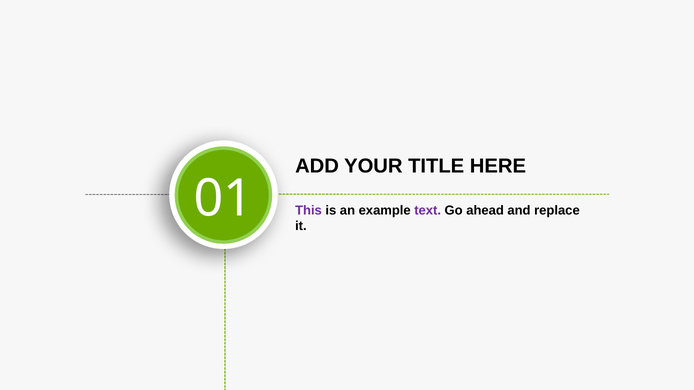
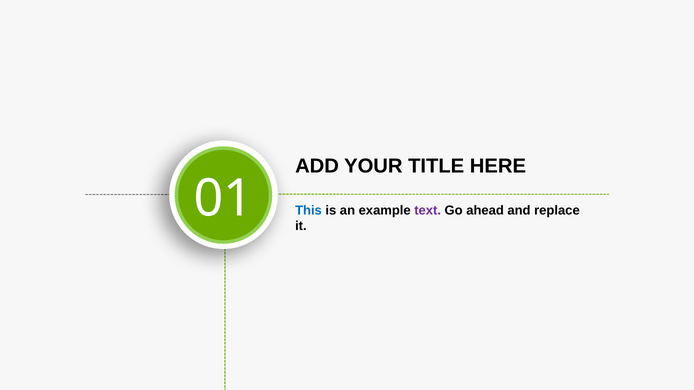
This colour: purple -> blue (308, 211)
